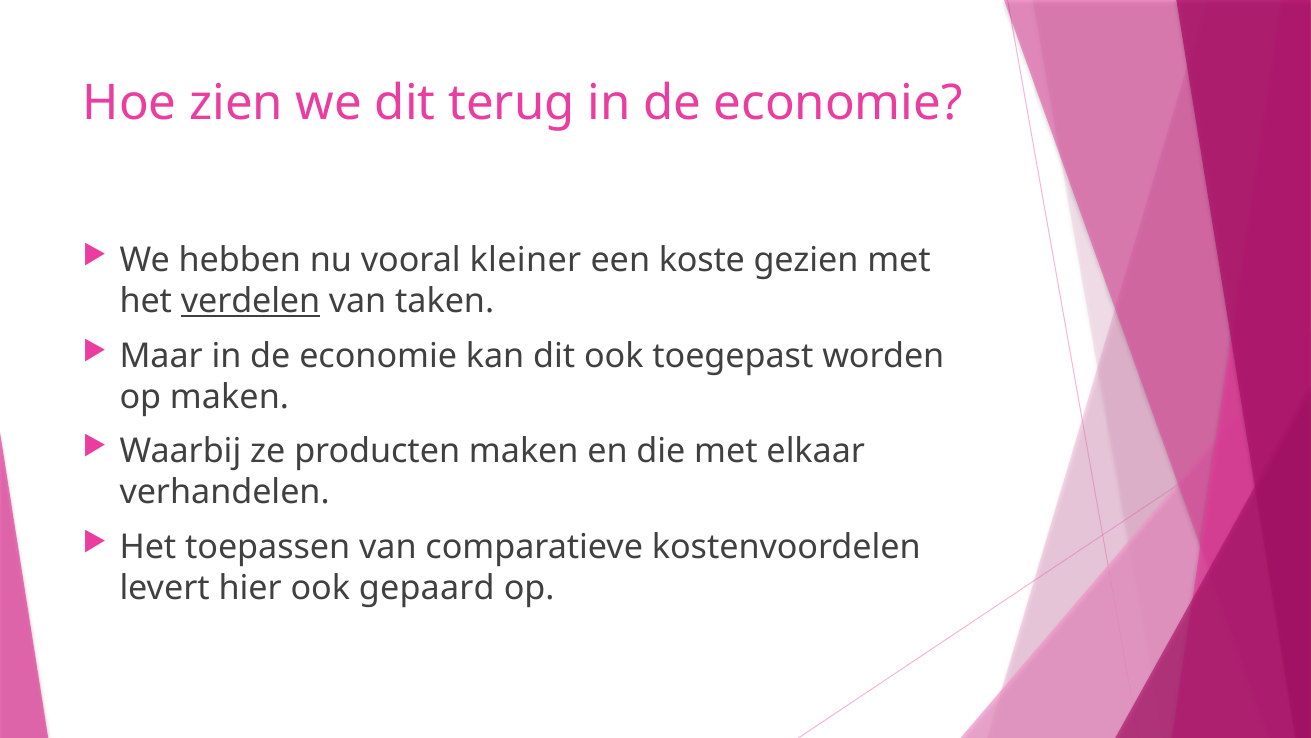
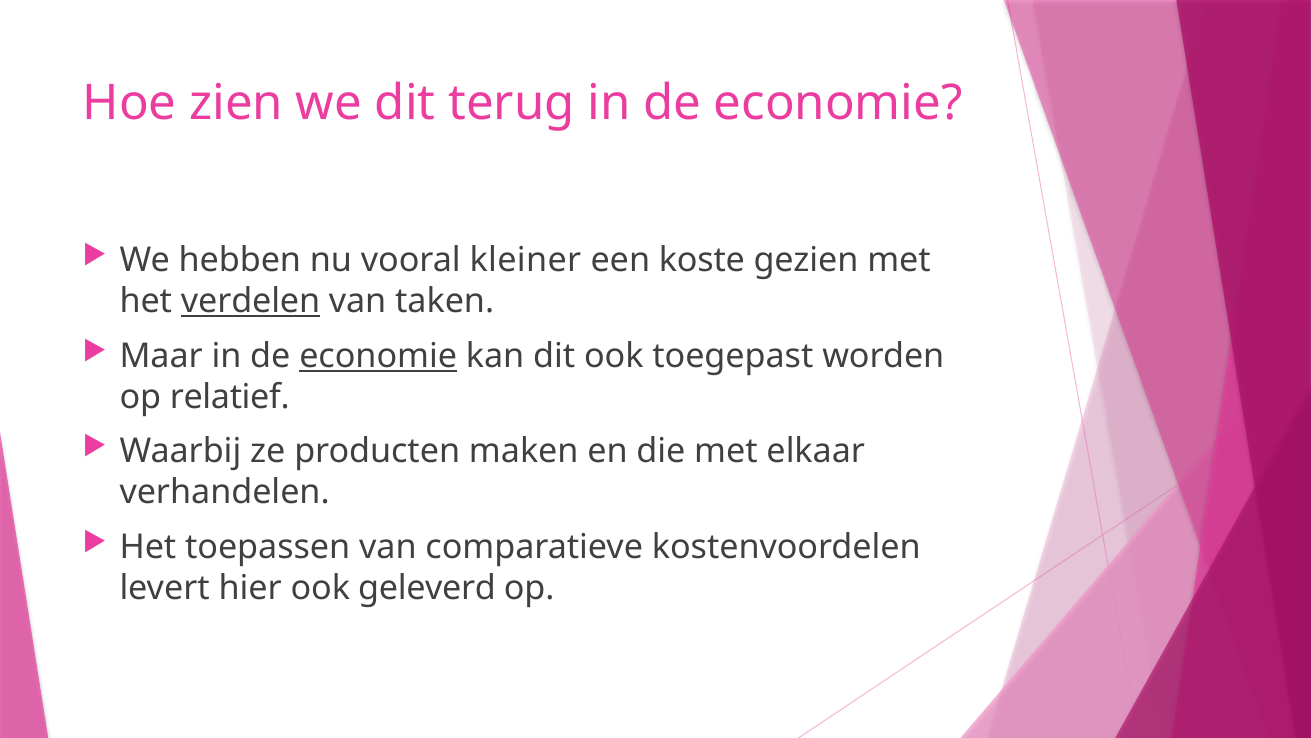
economie underline: none -> present (378, 356)
op maken: maken -> relatief (230, 397)
gepaard: gepaard -> geleverd (427, 588)
